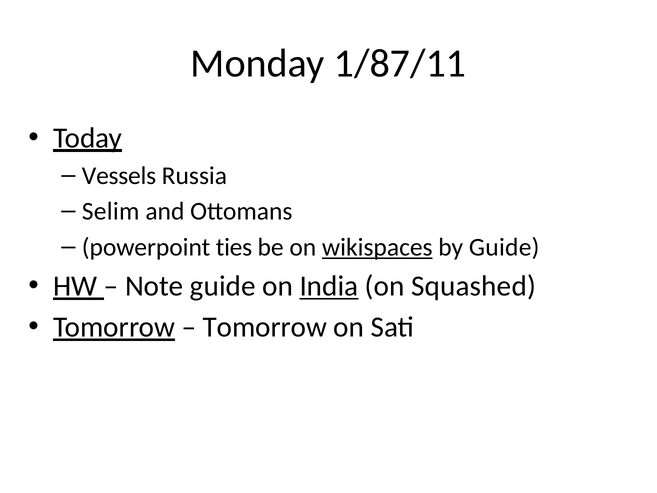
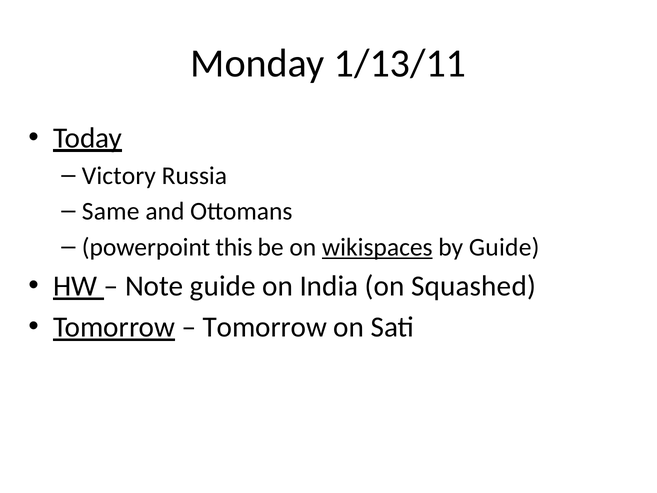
1/87/11: 1/87/11 -> 1/13/11 (400, 64)
Vessels: Vessels -> Victory (119, 176)
Selim: Selim -> Same (111, 211)
ties: ties -> this (234, 247)
India underline: present -> none (329, 286)
